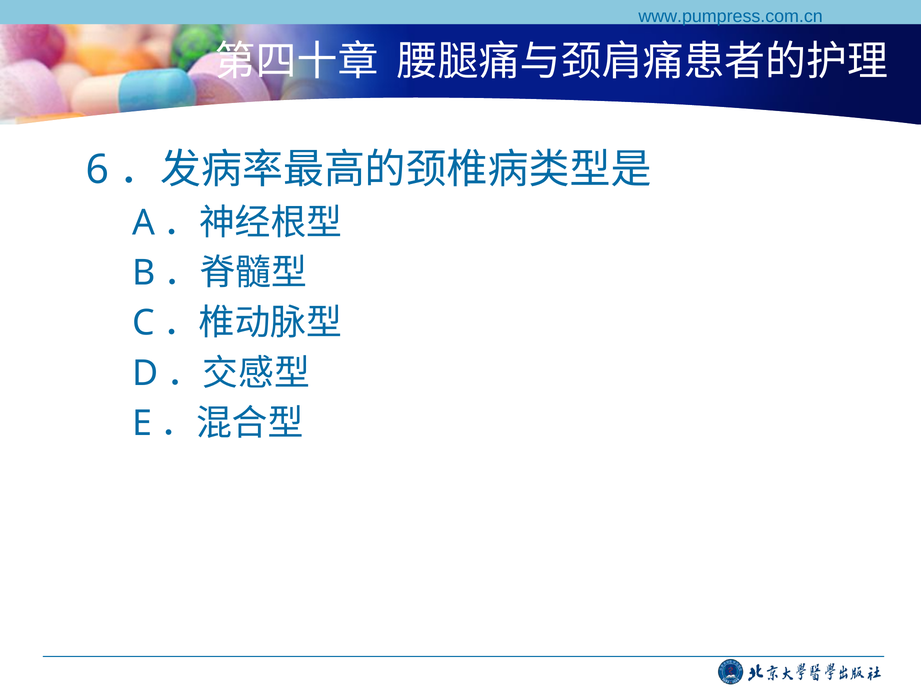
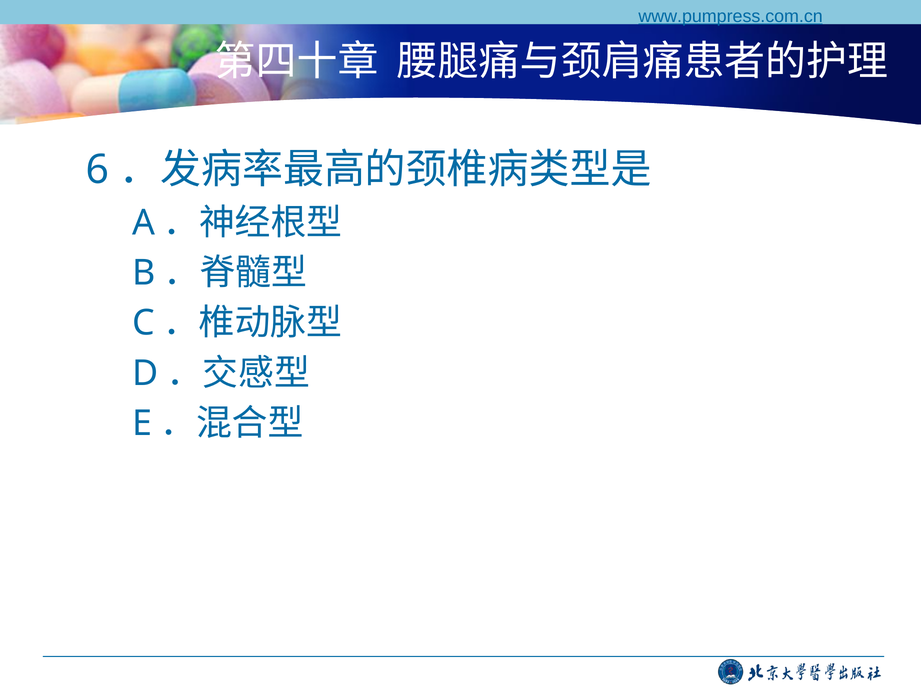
www.pumpress.com.cn underline: none -> present (731, 17)
